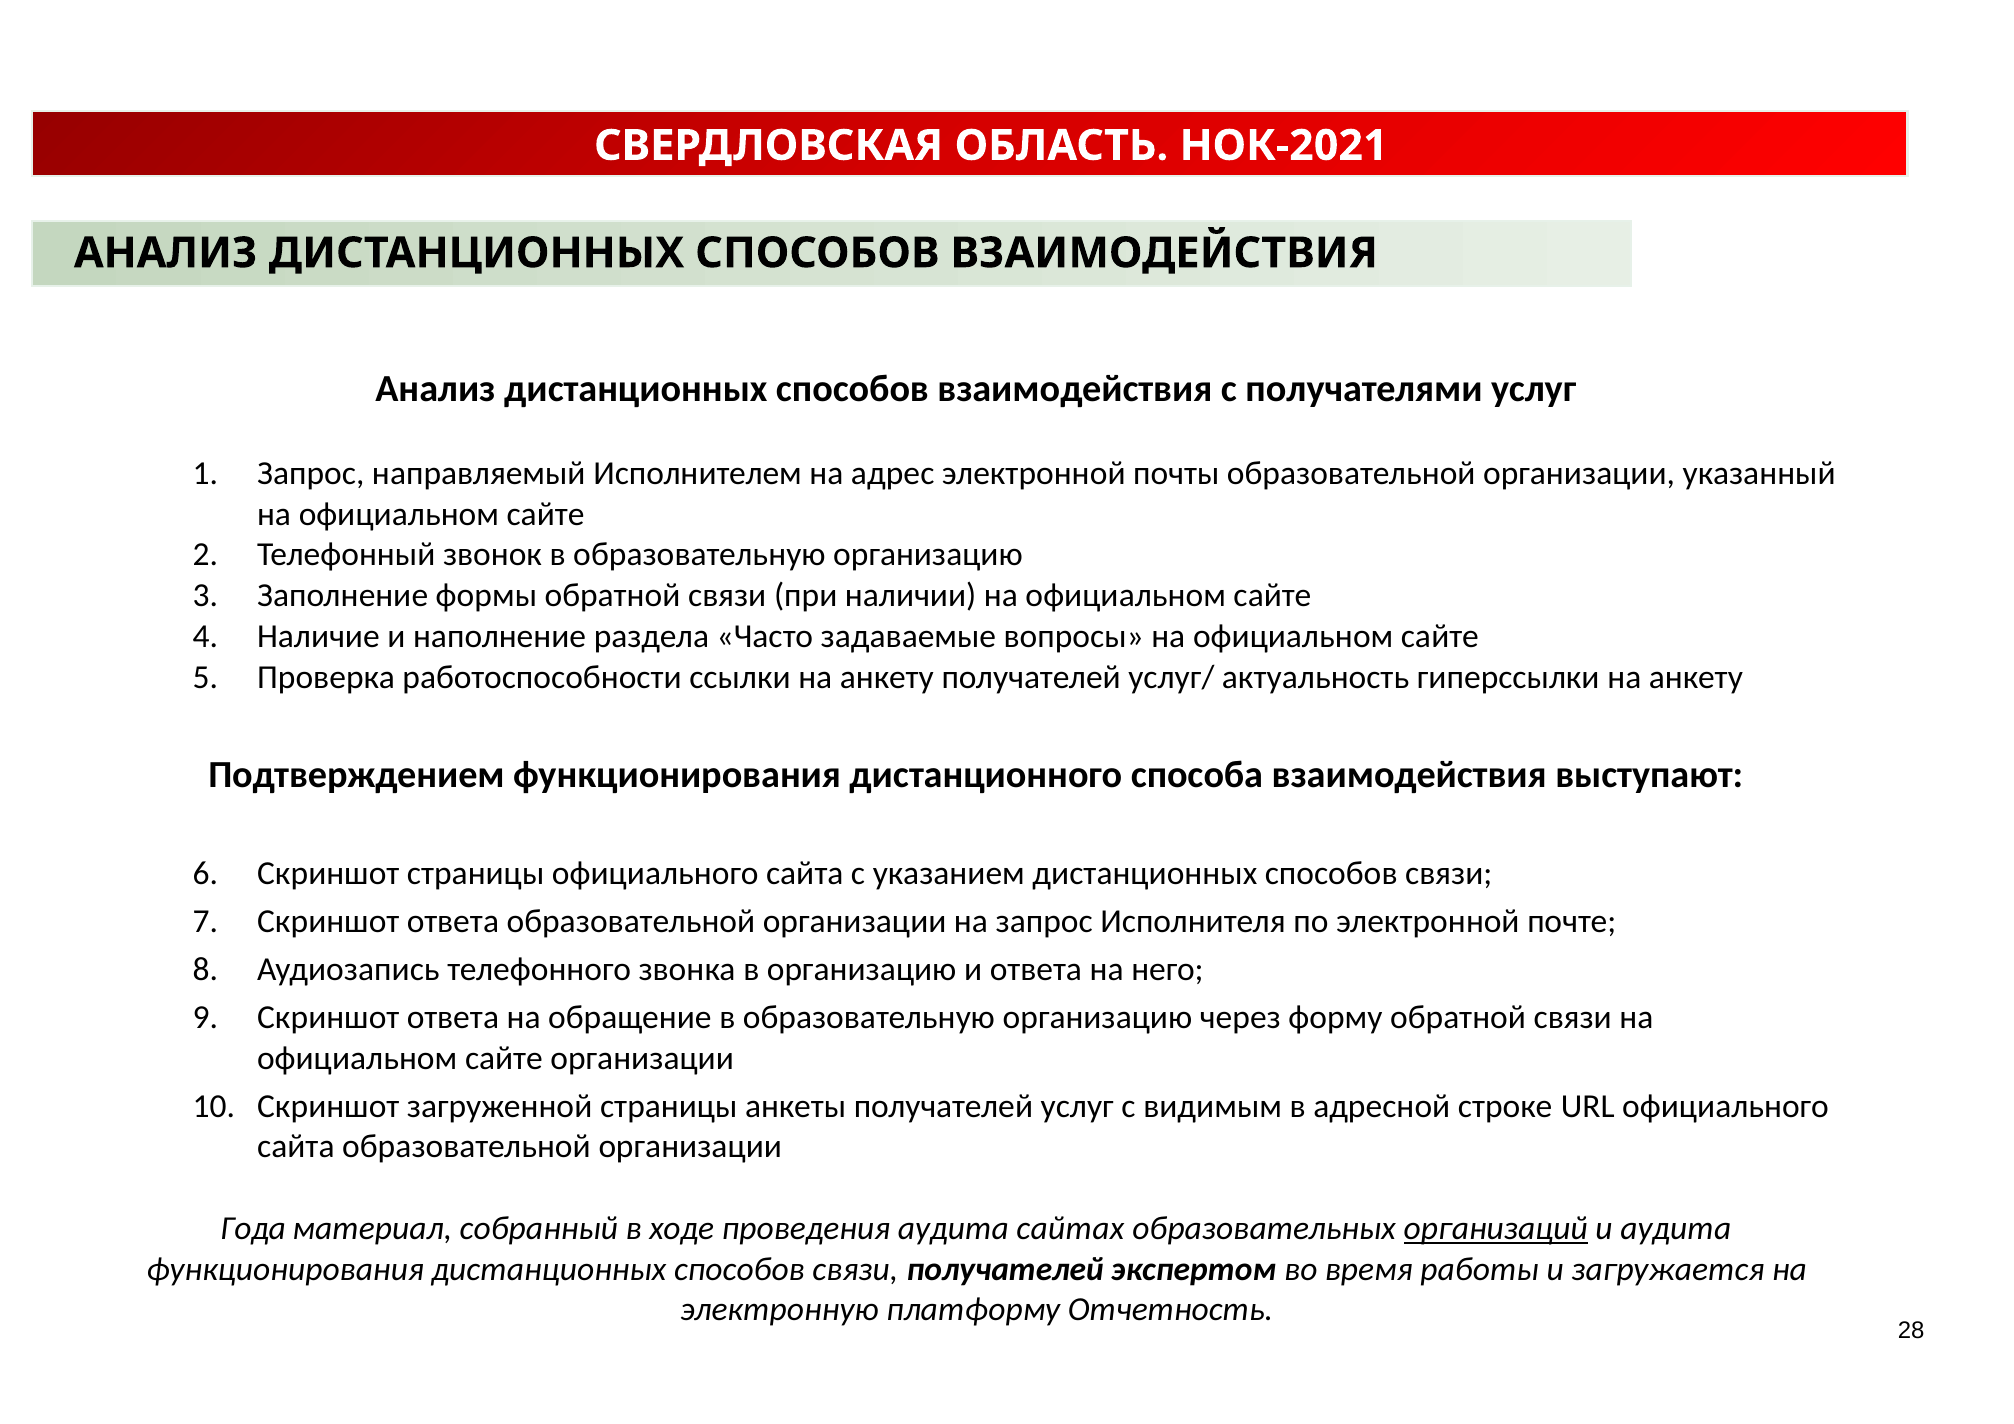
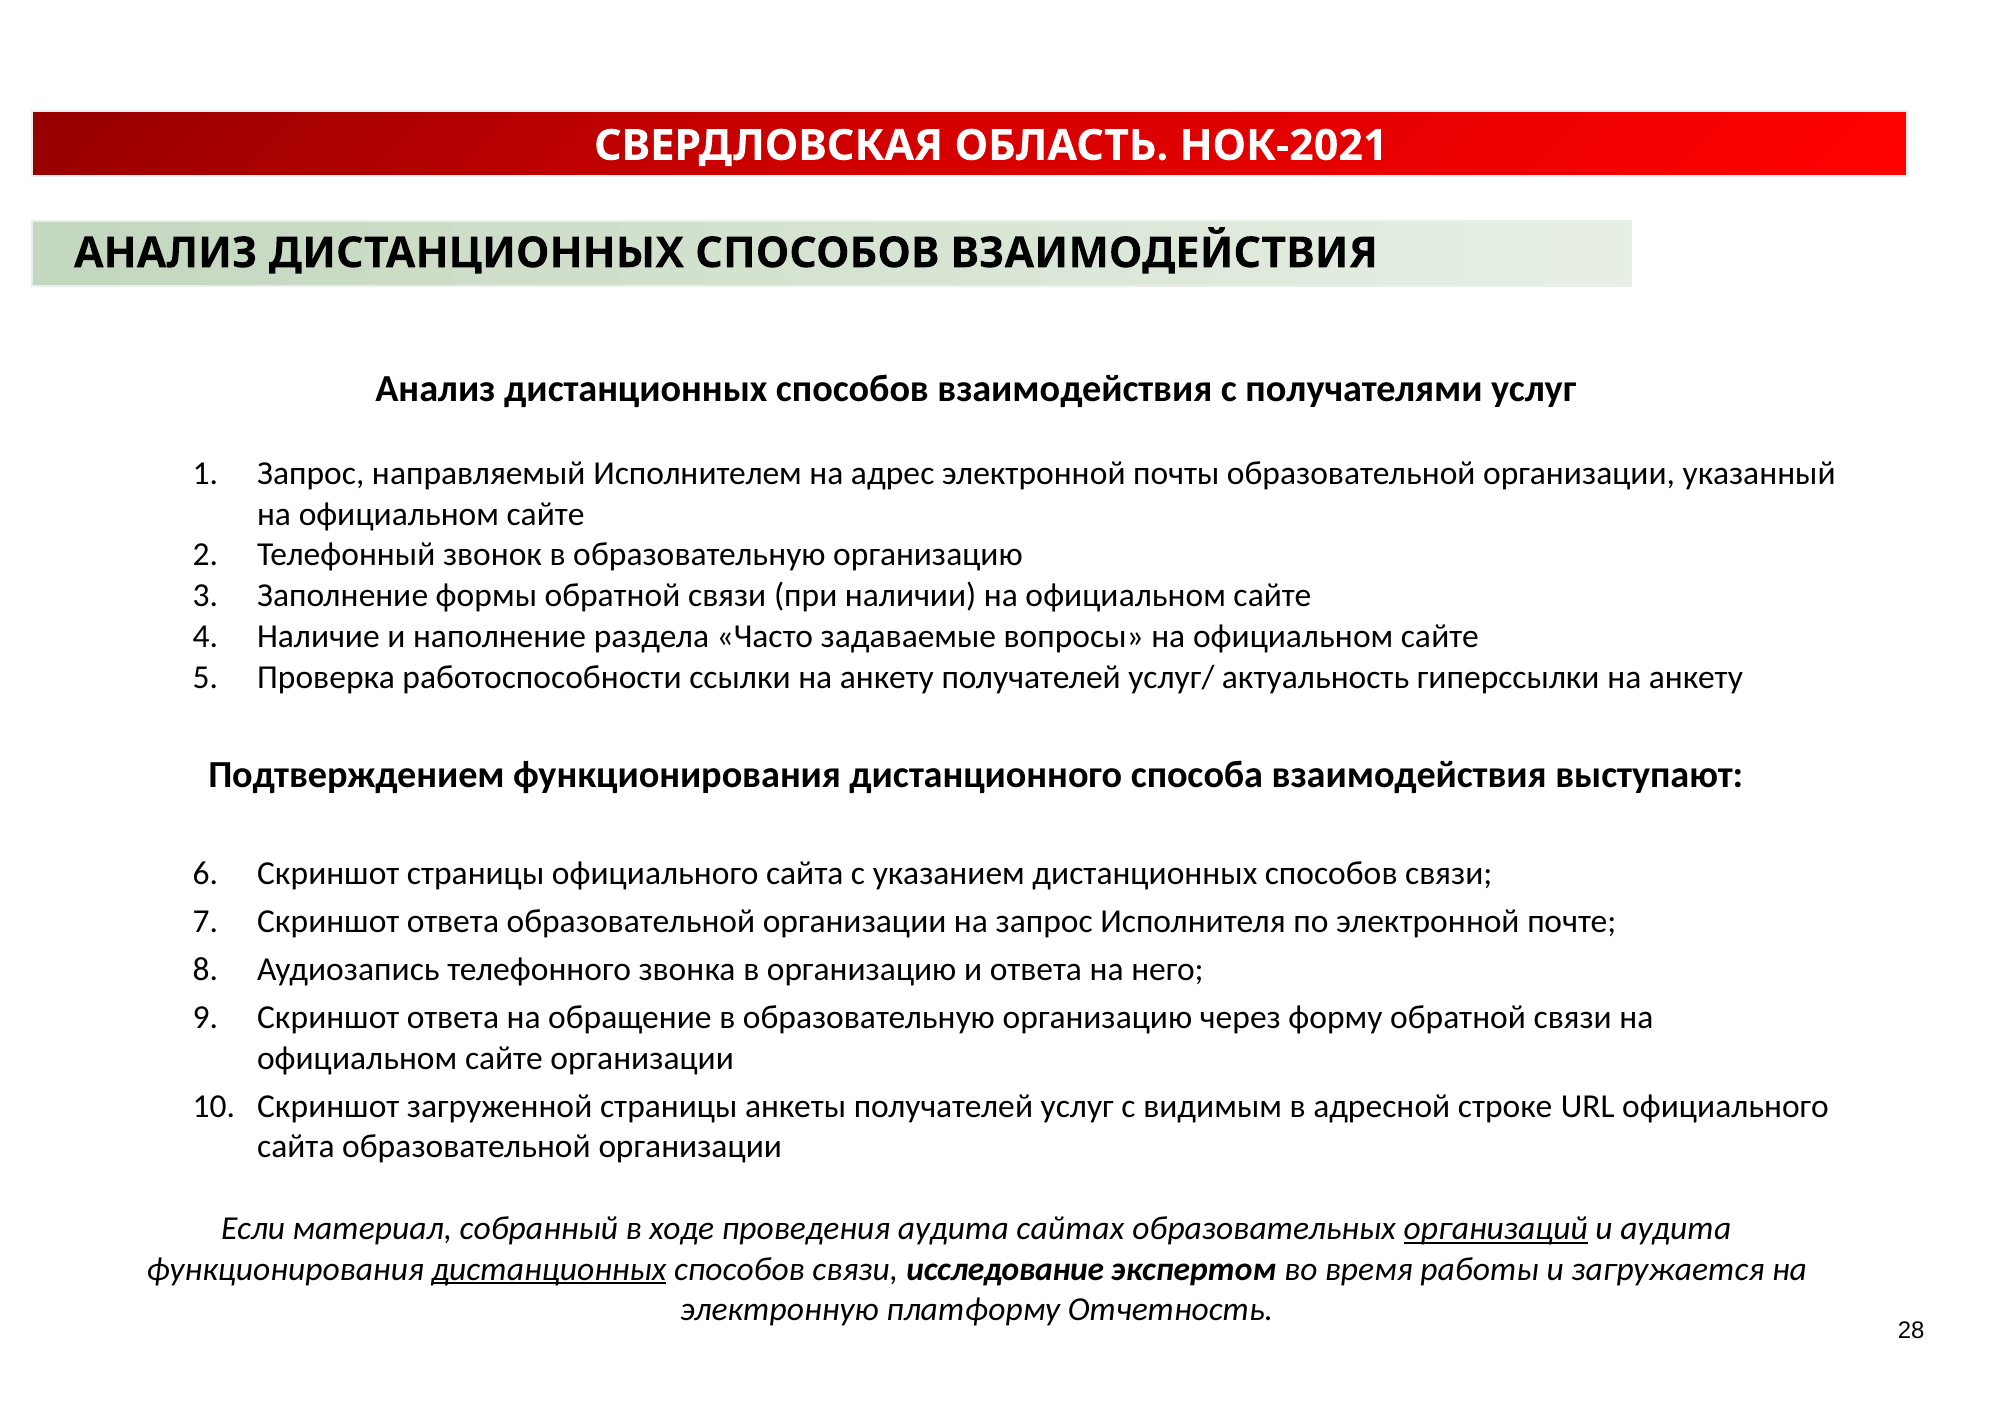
Года: Года -> Если (253, 1228)
дистанционных underline: none -> present (549, 1269)
связи получателей: получателей -> исследование (1005, 1269)
